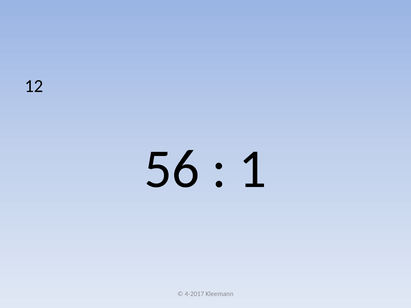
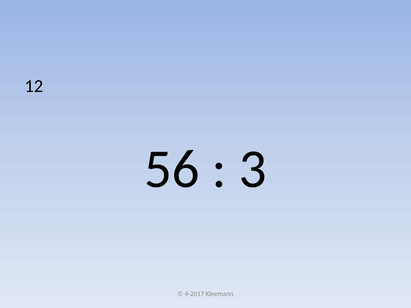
1: 1 -> 3 (253, 169)
